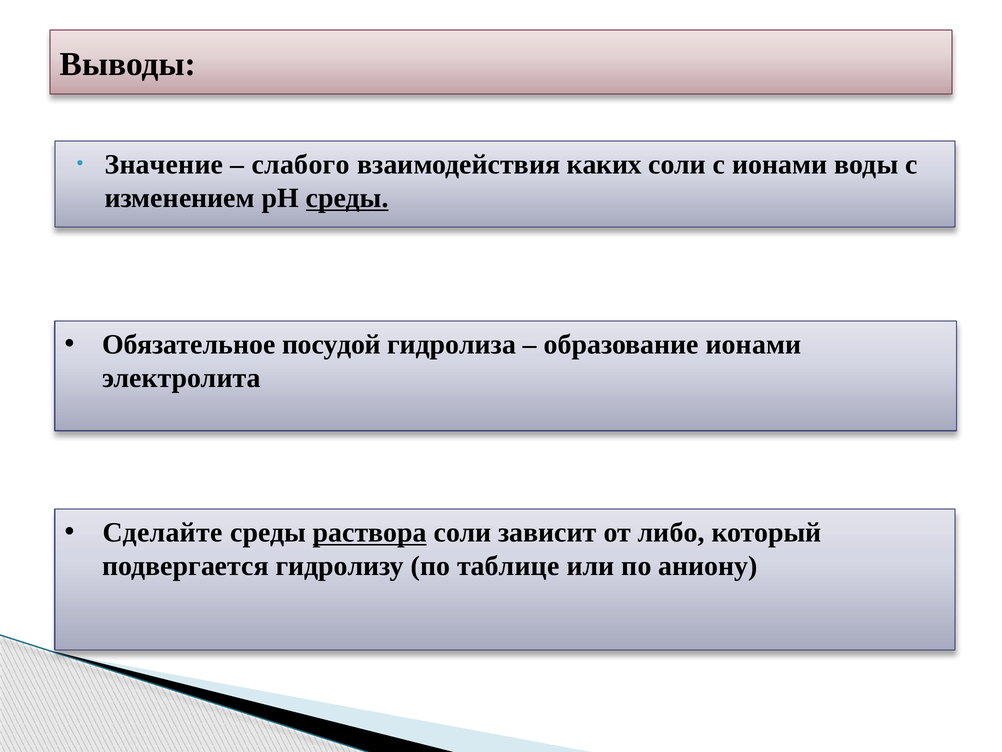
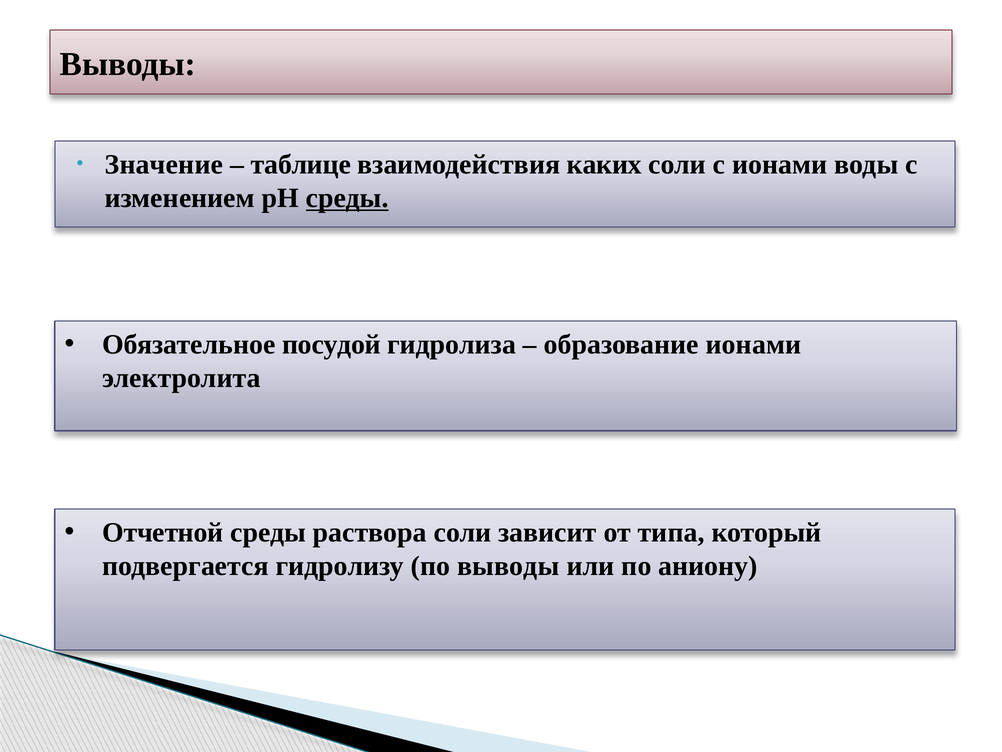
слабого: слабого -> таблице (301, 165)
Сделайте: Сделайте -> Отчетной (163, 532)
раствора underline: present -> none (370, 532)
либо: либо -> типа (671, 532)
по таблице: таблице -> выводы (508, 566)
